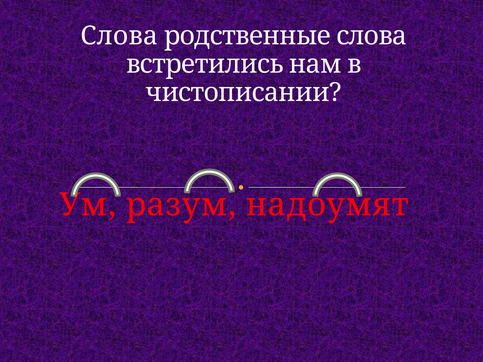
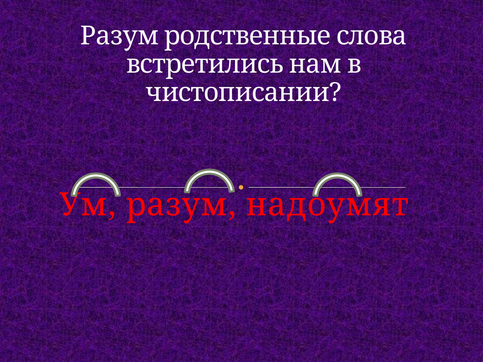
Слова: Слова -> Разум (120, 36)
